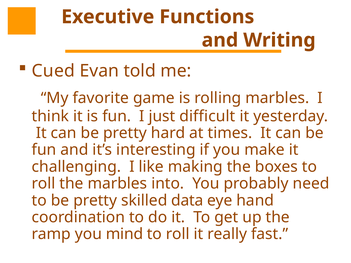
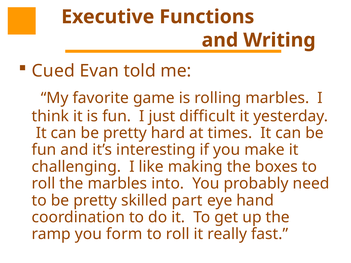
data: data -> part (187, 201)
mind: mind -> form (124, 234)
